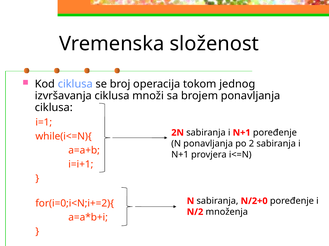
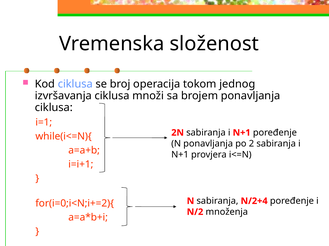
N/2+0: N/2+0 -> N/2+4 (254, 202)
